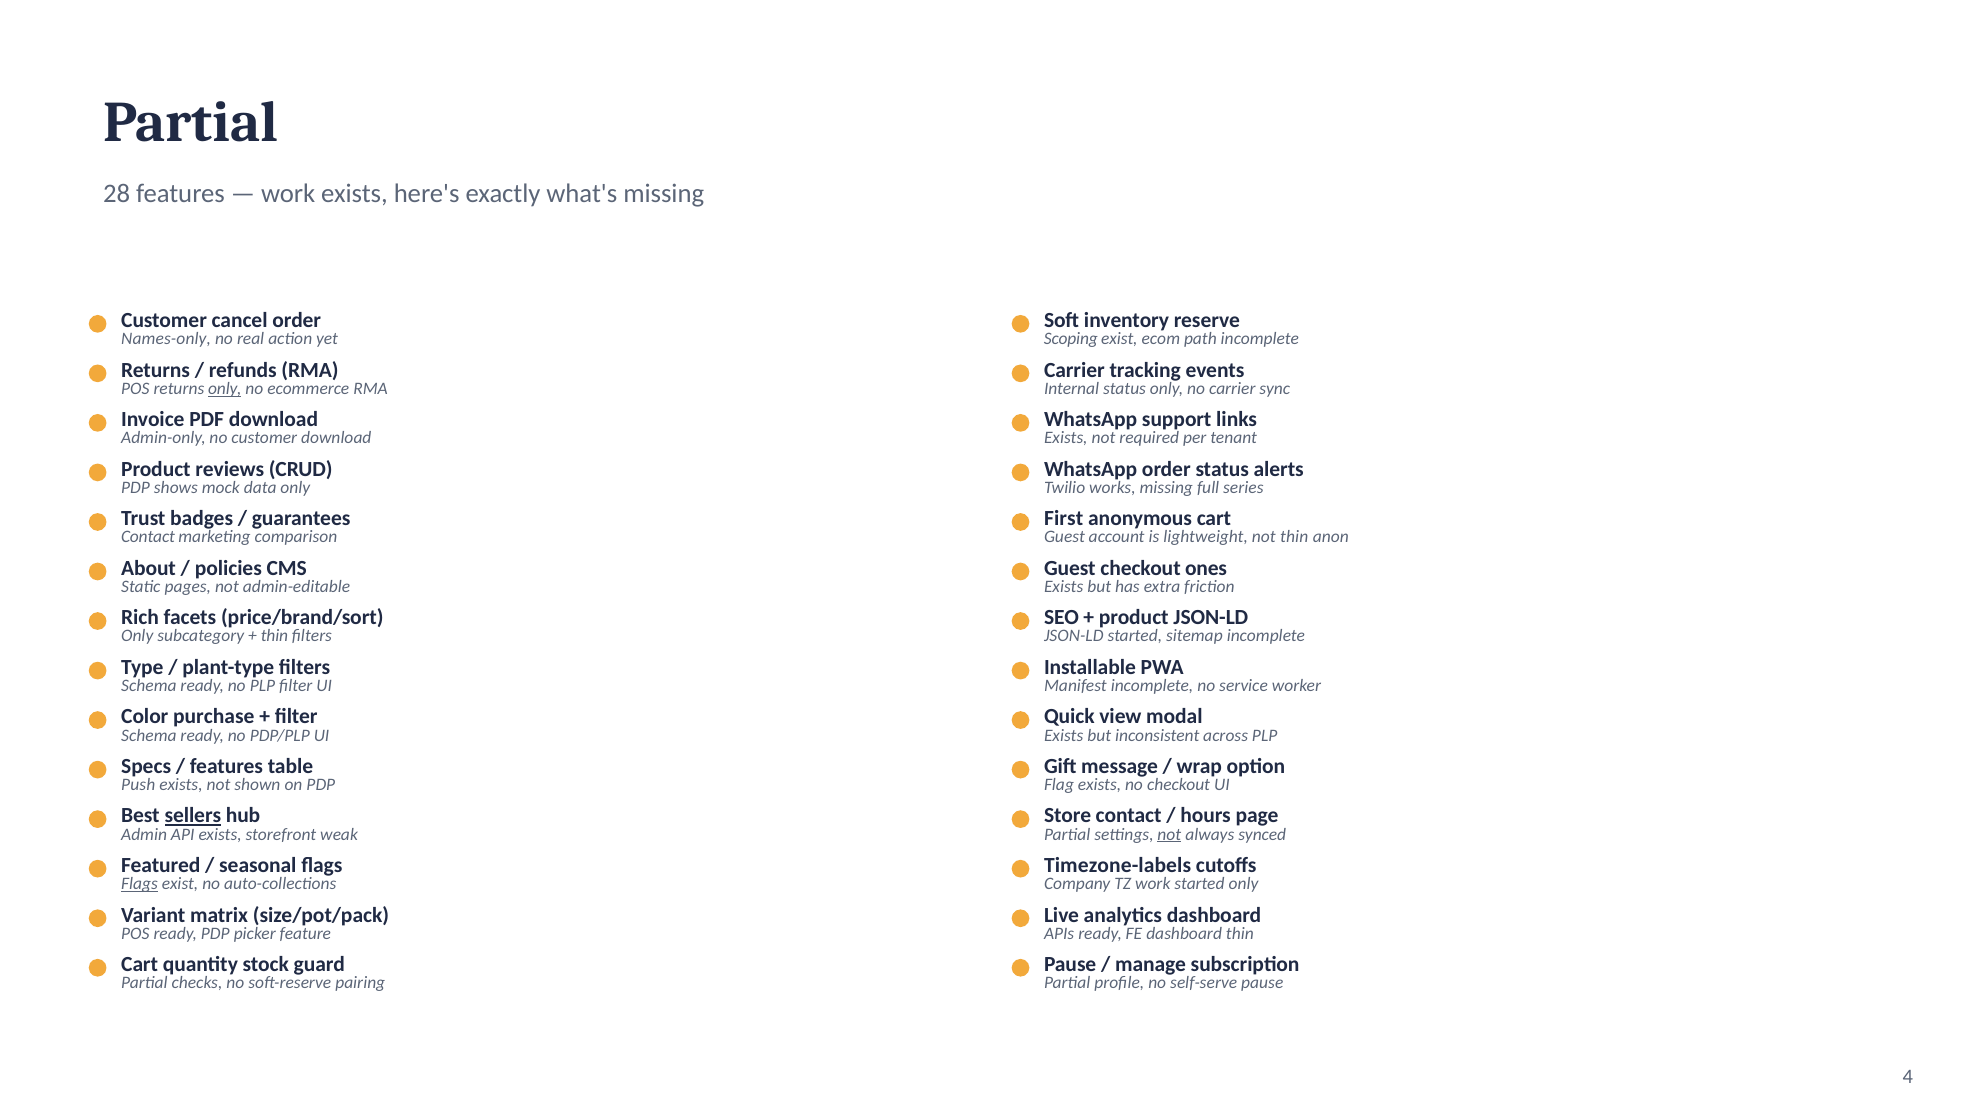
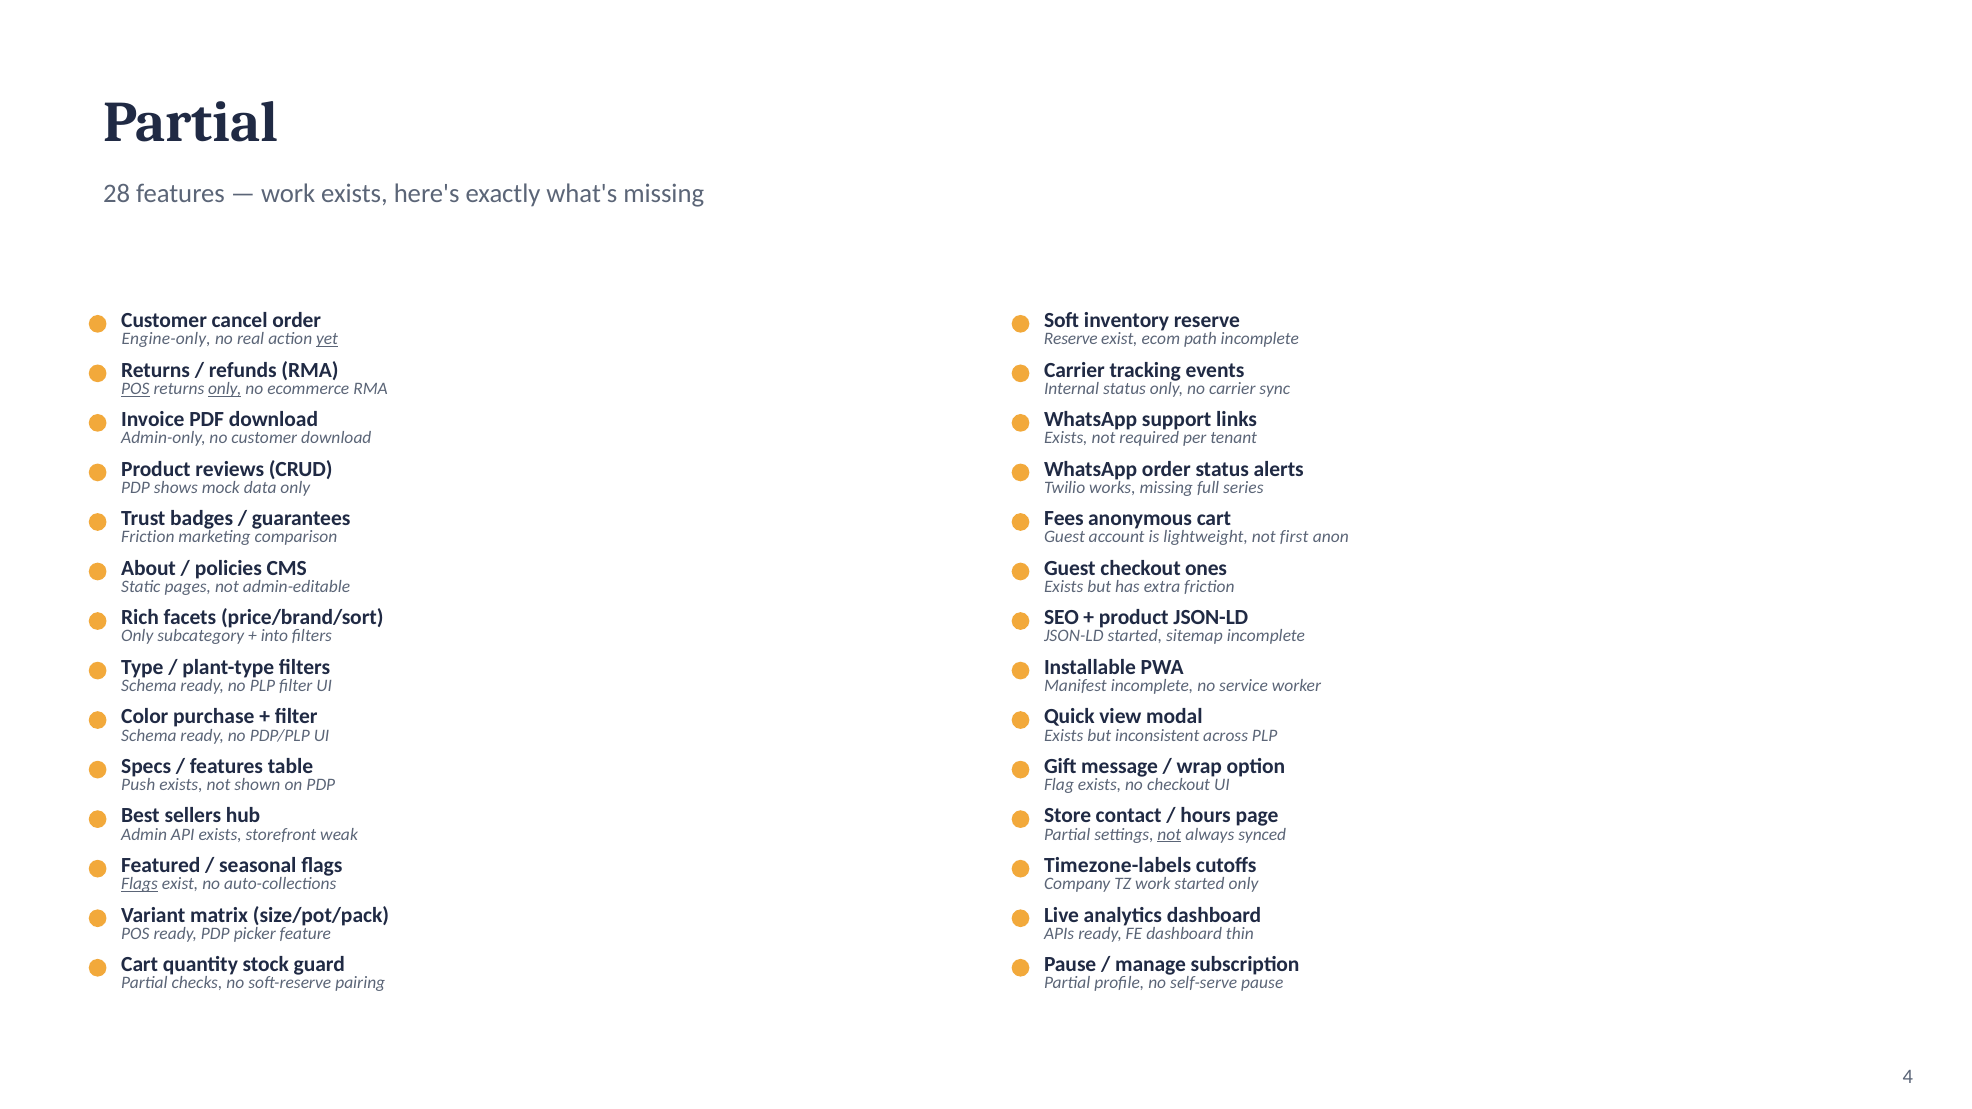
Names-only: Names-only -> Engine-only (166, 339)
yet underline: none -> present (327, 339)
Scoping: Scoping -> Reserve (1071, 339)
POS underline: none -> present (135, 389)
First: First -> Fees (1064, 519)
Contact: Contact -> Friction (148, 537)
not thin: thin -> first (1294, 537)
thin: thin -> into (274, 636)
sellers underline: present -> none (193, 816)
